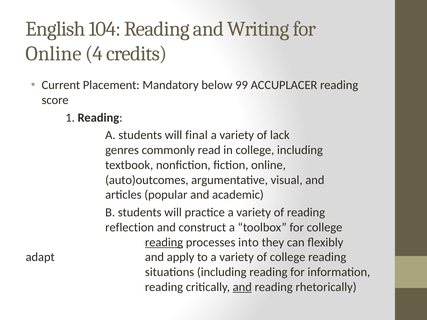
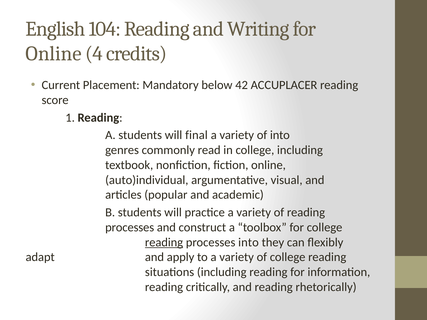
99: 99 -> 42 (242, 85)
of lack: lack -> into (280, 135)
auto)outcomes: auto)outcomes -> auto)individual (147, 180)
reflection: reflection -> processes (130, 228)
and underline: present -> none (242, 287)
